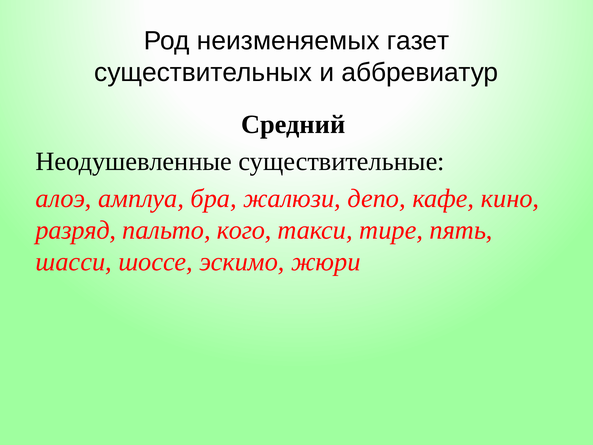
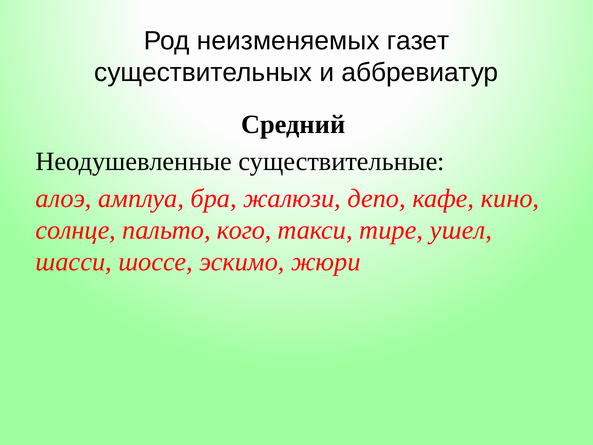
разряд: разряд -> солнце (76, 230)
пять: пять -> ушел (461, 230)
